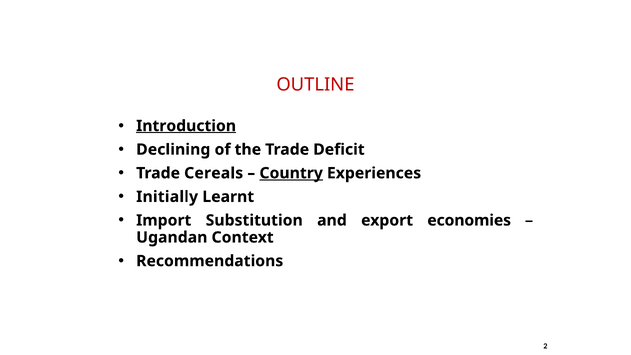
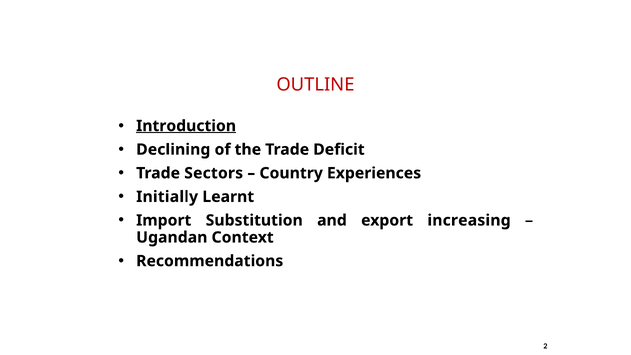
Cereals: Cereals -> Sectors (214, 173)
Country underline: present -> none (291, 173)
economies: economies -> increasing (469, 220)
